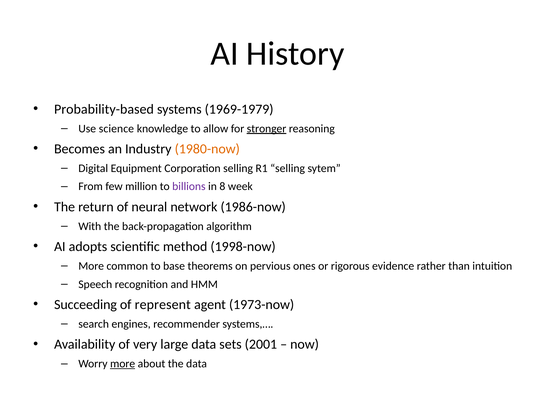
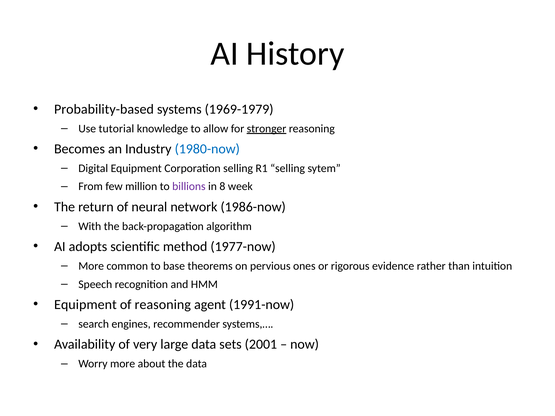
science: science -> tutorial (116, 129)
1980-now colour: orange -> blue (207, 149)
1998-now: 1998-now -> 1977-now (243, 247)
Succeeding: Succeeding -> Equipment (85, 305)
of represent: represent -> reasoning (163, 305)
1973-now: 1973-now -> 1991-now (262, 305)
more underline: present -> none (123, 364)
